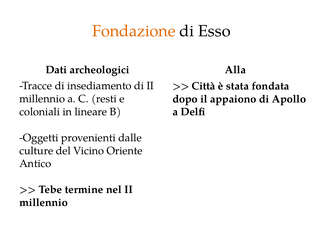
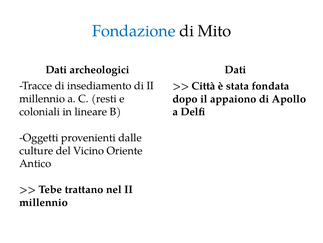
Fondazione colour: orange -> blue (134, 31)
Esso: Esso -> Mito (214, 31)
Alla: Alla -> Dati (235, 69)
termine: termine -> trattano (84, 189)
